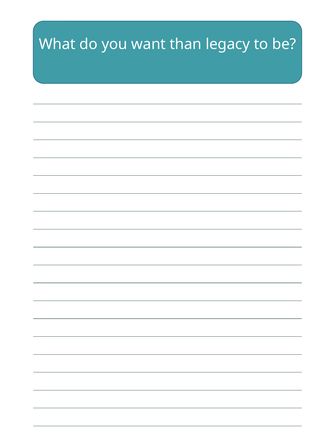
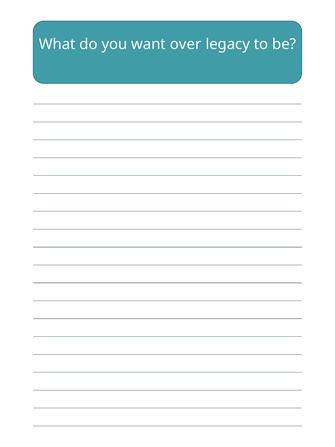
than: than -> over (186, 44)
